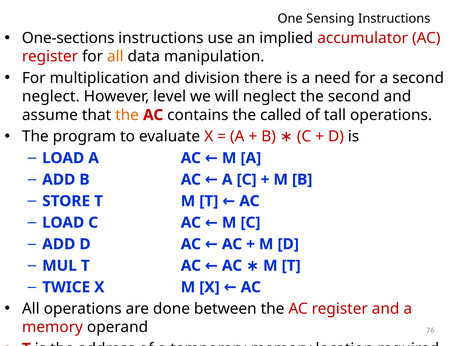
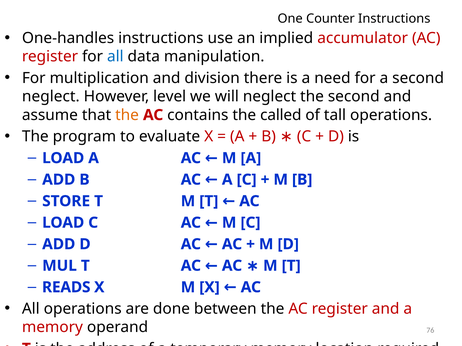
Sensing: Sensing -> Counter (330, 19)
One-sections: One-sections -> One-handles (68, 38)
all colour: orange -> blue (115, 57)
TWICE: TWICE -> READS (66, 288)
